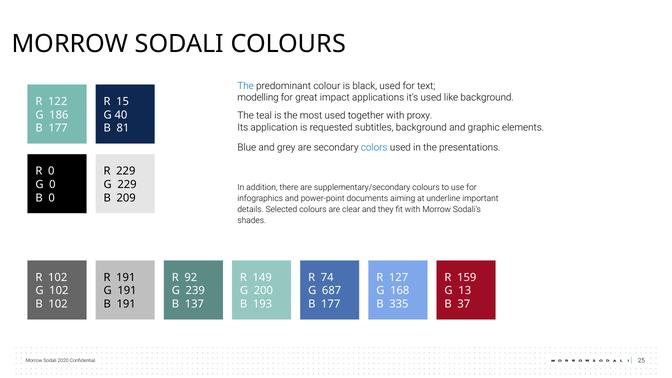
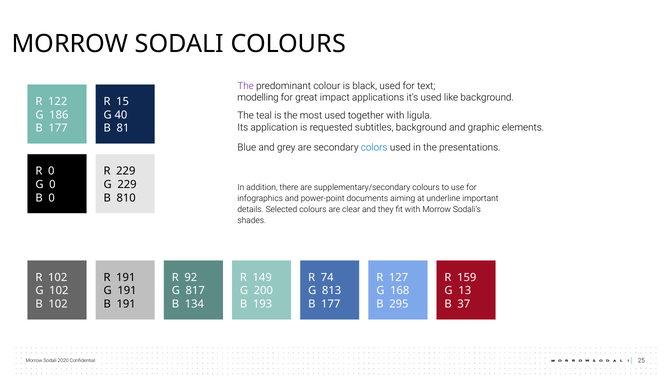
The colour: blue -> purple (246, 86)
proxy: proxy -> ligula (419, 116)
209: 209 -> 810 (126, 198)
239: 239 -> 817 (195, 291)
687: 687 -> 813 (332, 291)
137: 137 -> 134 (194, 304)
335: 335 -> 295 (399, 304)
